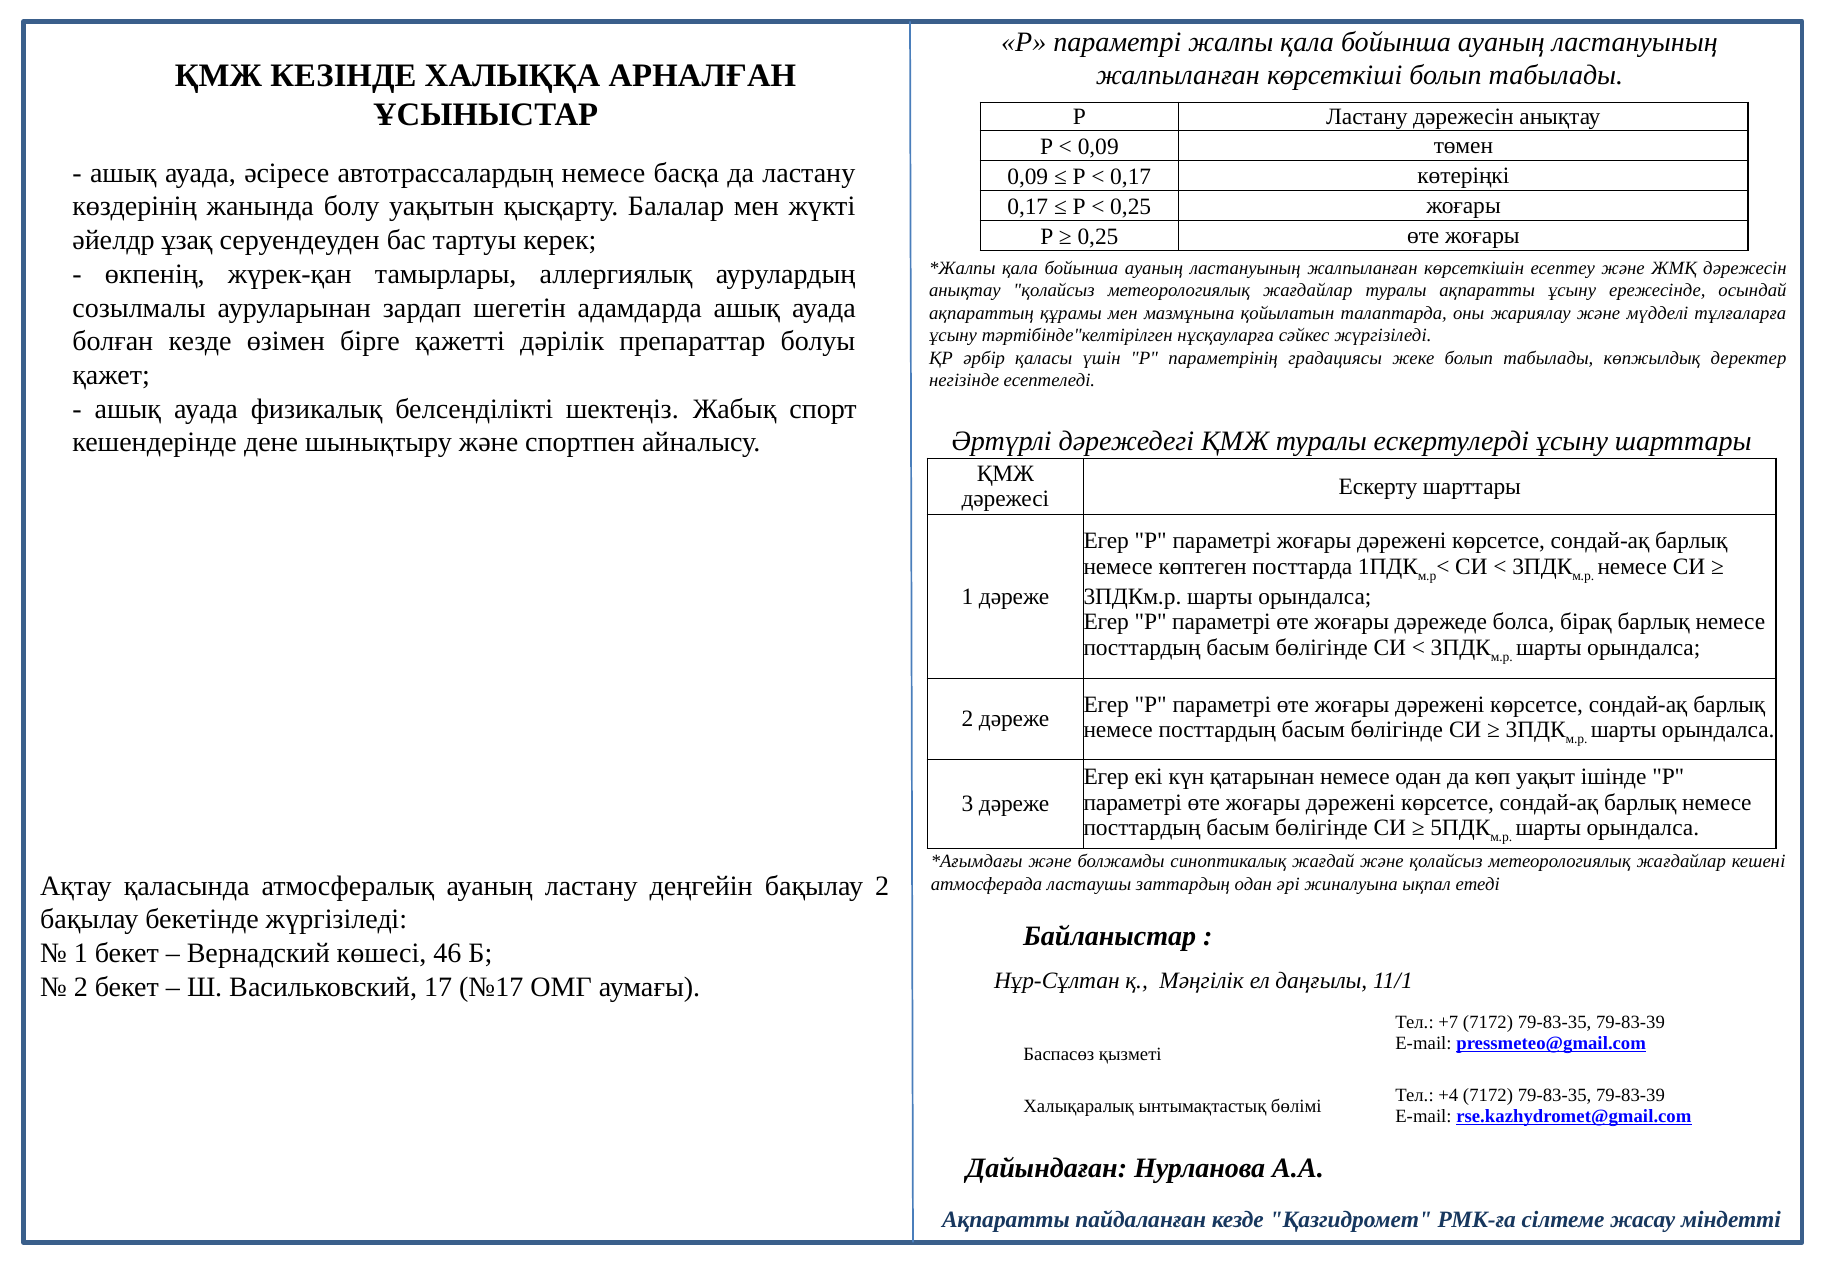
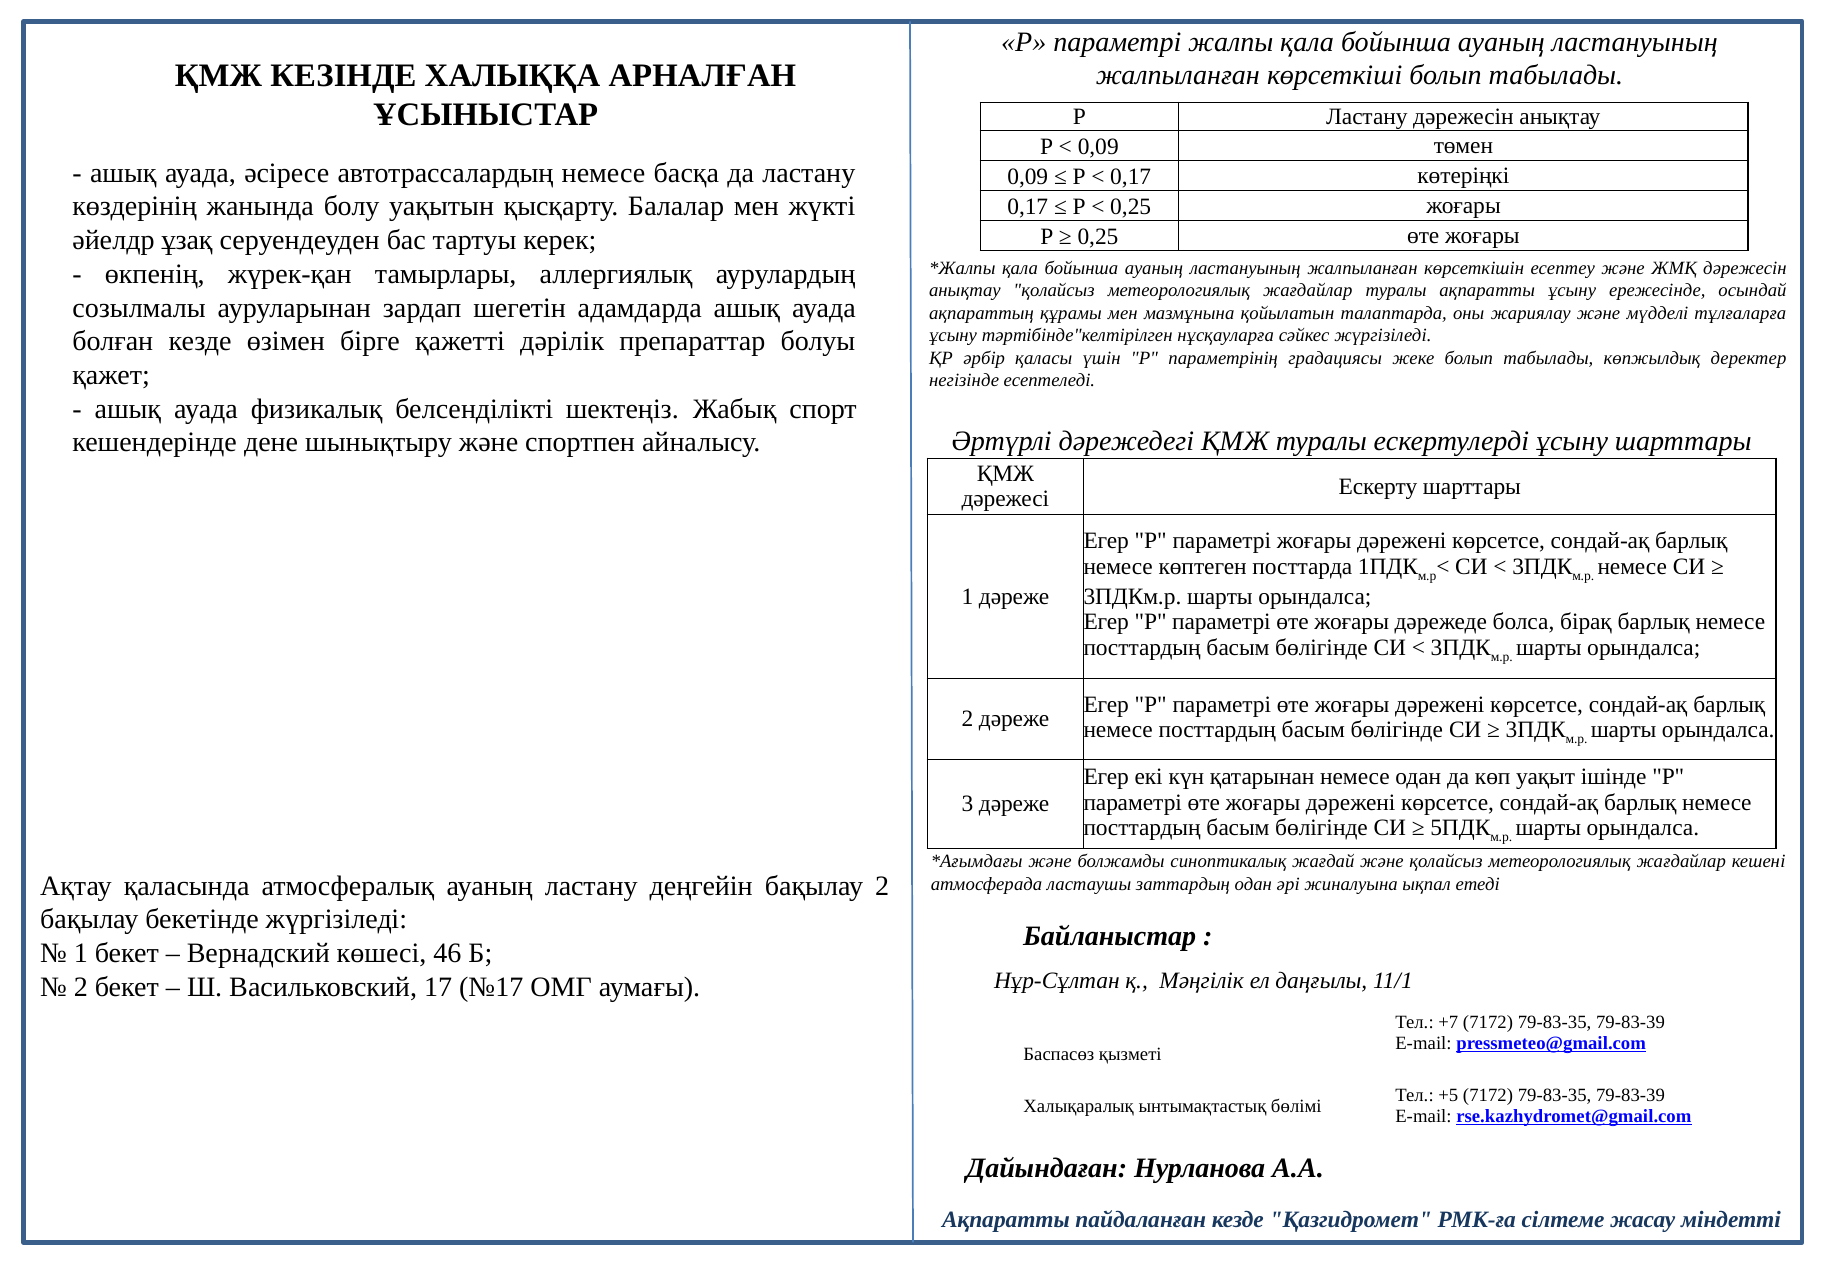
+4: +4 -> +5 (1448, 1096)
